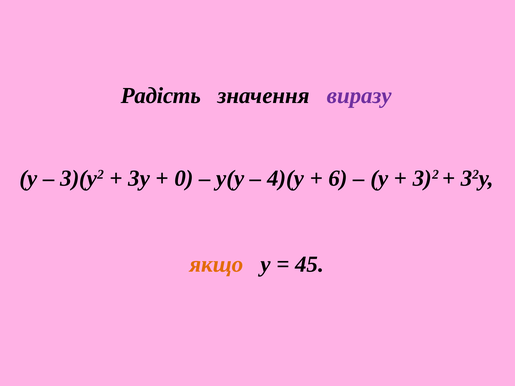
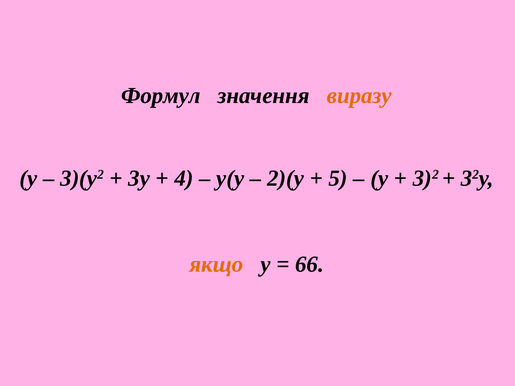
Радість: Радість -> Формул (161, 96)
виразу colour: purple -> orange (359, 96)
0: 0 -> 4 (184, 178)
4)(у: 4)(у -> 2)(у (286, 178)
6: 6 -> 5 (338, 178)
45: 45 -> 66 (309, 264)
